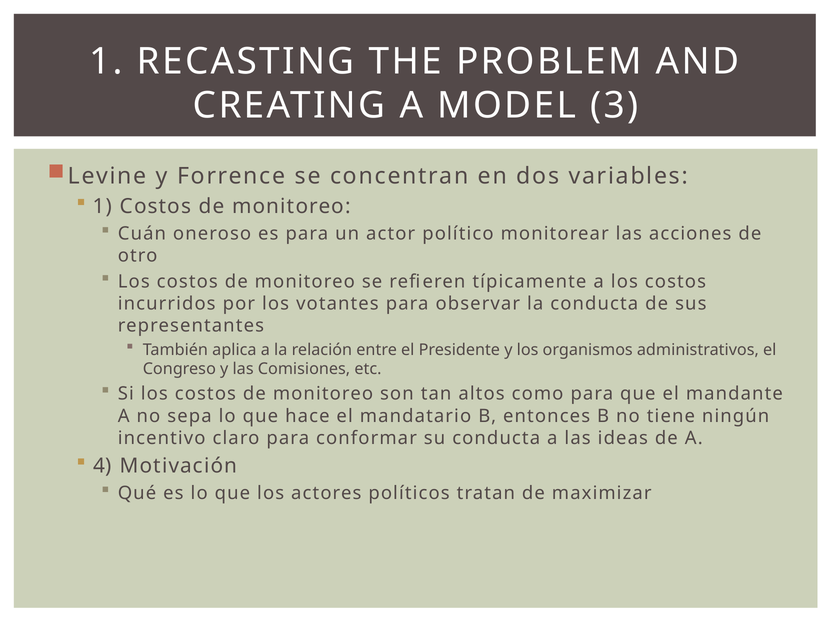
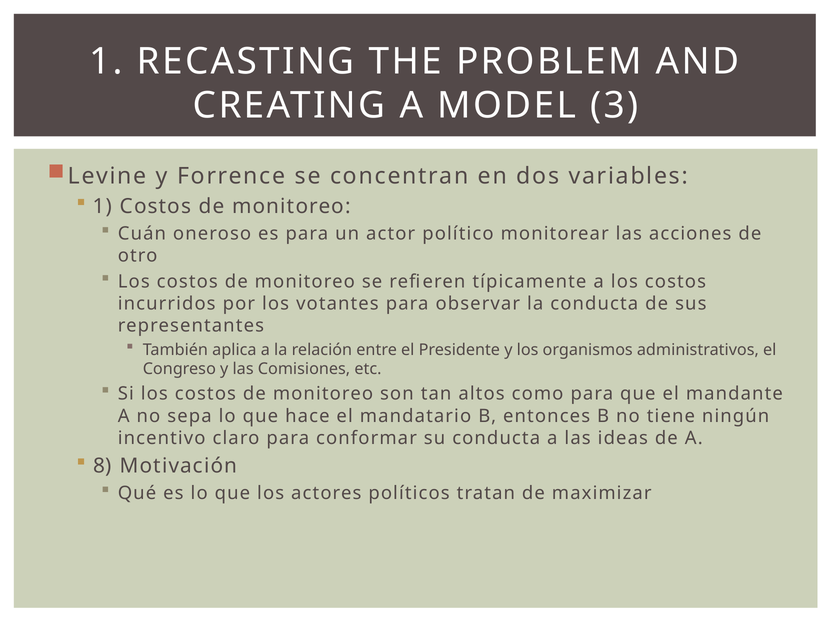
4: 4 -> 8 (102, 466)
